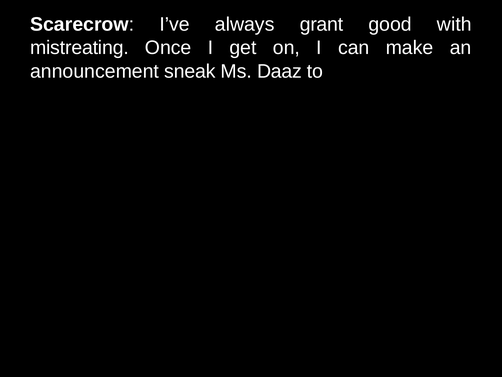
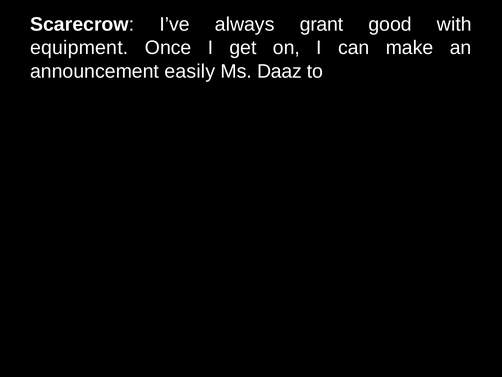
mistreating: mistreating -> equipment (79, 48)
sneak: sneak -> easily (190, 71)
